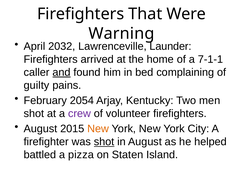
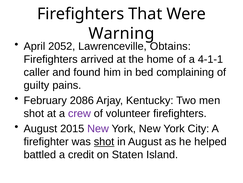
2032: 2032 -> 2052 (62, 46)
Launder: Launder -> Obtains (170, 46)
7-1-1: 7-1-1 -> 4-1-1 (210, 59)
and underline: present -> none (62, 72)
2054: 2054 -> 2086 (82, 100)
New colour: orange -> purple (98, 128)
pizza: pizza -> credit (81, 154)
